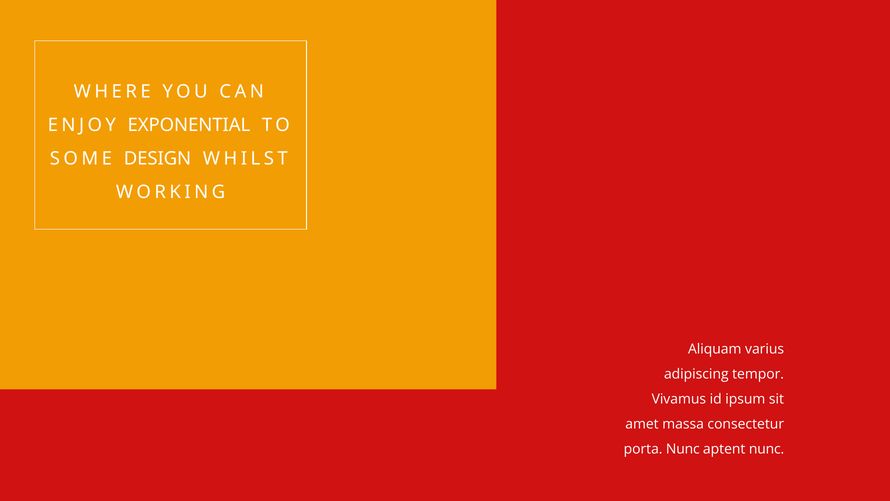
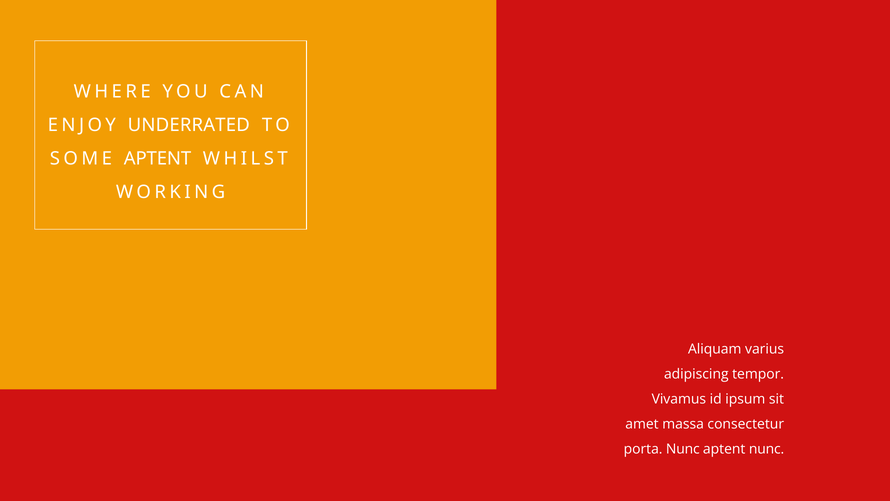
EXPONENTIAL: EXPONENTIAL -> UNDERRATED (189, 125)
SOME DESIGN: DESIGN -> APTENT (158, 158)
